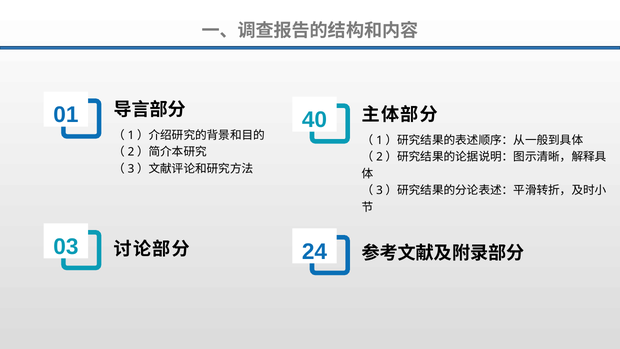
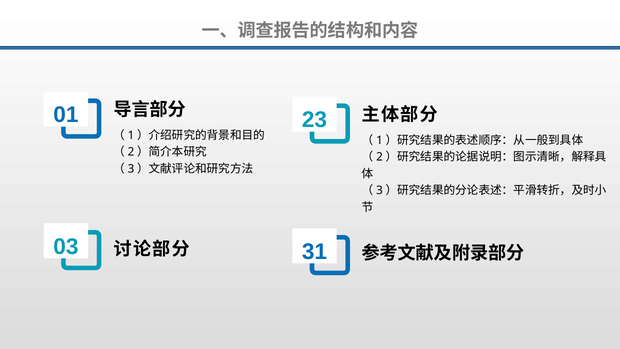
40: 40 -> 23 (314, 120)
24: 24 -> 31 (314, 251)
